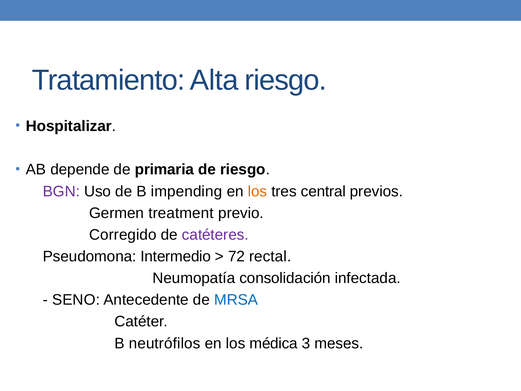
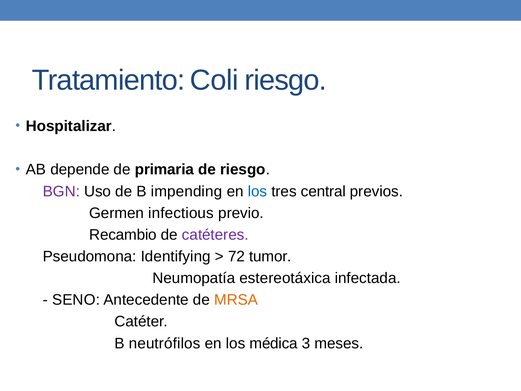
Alta: Alta -> Coli (214, 80)
los colour: orange -> blue (257, 191)
treatment: treatment -> infectious (181, 213)
Corregido: Corregido -> Recambio (123, 235)
Intermedio: Intermedio -> Identifying (176, 256)
rectal: rectal -> tumor (270, 256)
consolidación: consolidación -> estereotáxica (285, 278)
MRSA colour: blue -> orange (236, 300)
